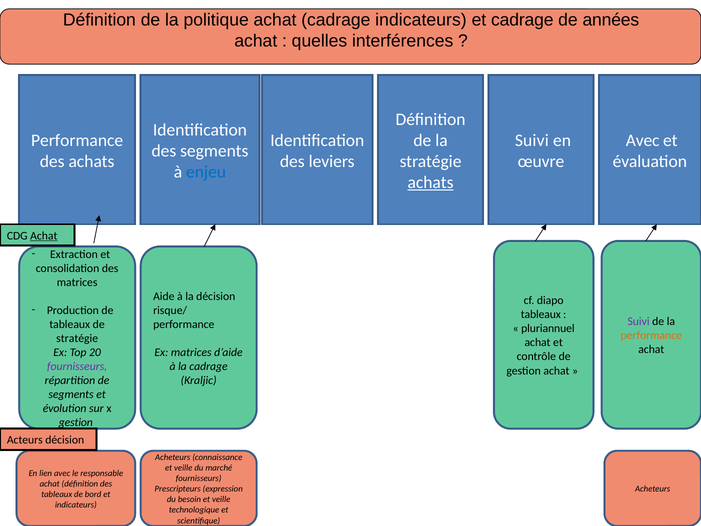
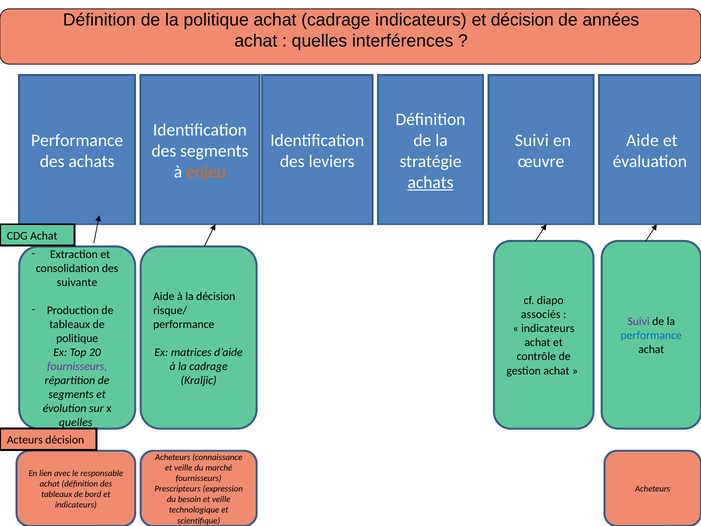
et cadrage: cadrage -> décision (522, 20)
Avec: Avec -> Aide (642, 140)
enjeu colour: blue -> orange (206, 172)
Achat underline: present -> none (44, 236)
matrices: matrices -> suivante (77, 282)
tableaux: tableaux -> associés (541, 314)
pluriannuel: pluriannuel -> indicateurs (548, 328)
performance colour: orange -> blue (651, 335)
stratégie: stratégie -> politique (77, 338)
gestion: gestion -> quelles (76, 422)
